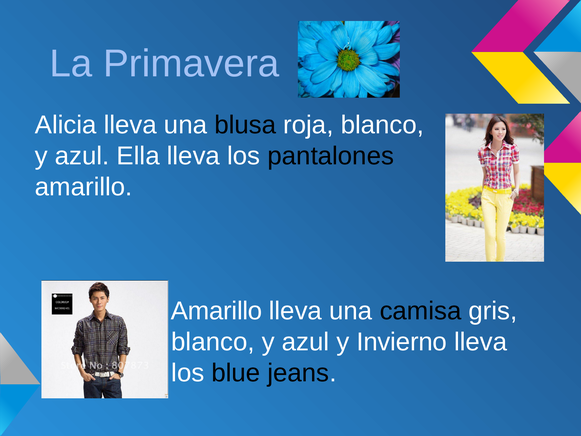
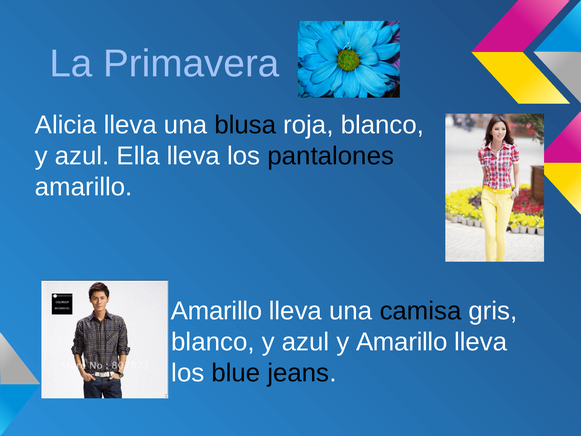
y Invierno: Invierno -> Amarillo (402, 342)
